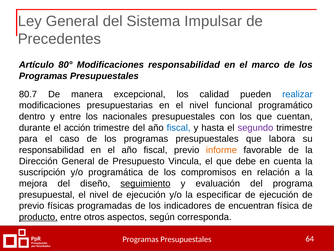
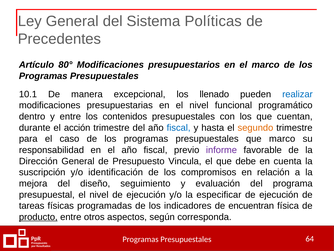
Impulsar: Impulsar -> Políticas (213, 21)
Modificaciones responsabilidad: responsabilidad -> presupuestarios (184, 65)
80.7: 80.7 -> 10.1 (28, 94)
calidad: calidad -> llenado (214, 94)
nacionales: nacionales -> contenidos (125, 116)
segundo colour: purple -> orange (255, 127)
que labora: labora -> marco (282, 139)
informe colour: orange -> purple (221, 150)
programática: programática -> identificación (116, 172)
seguimiento underline: present -> none (145, 183)
previo: previo -> tareas (32, 205)
